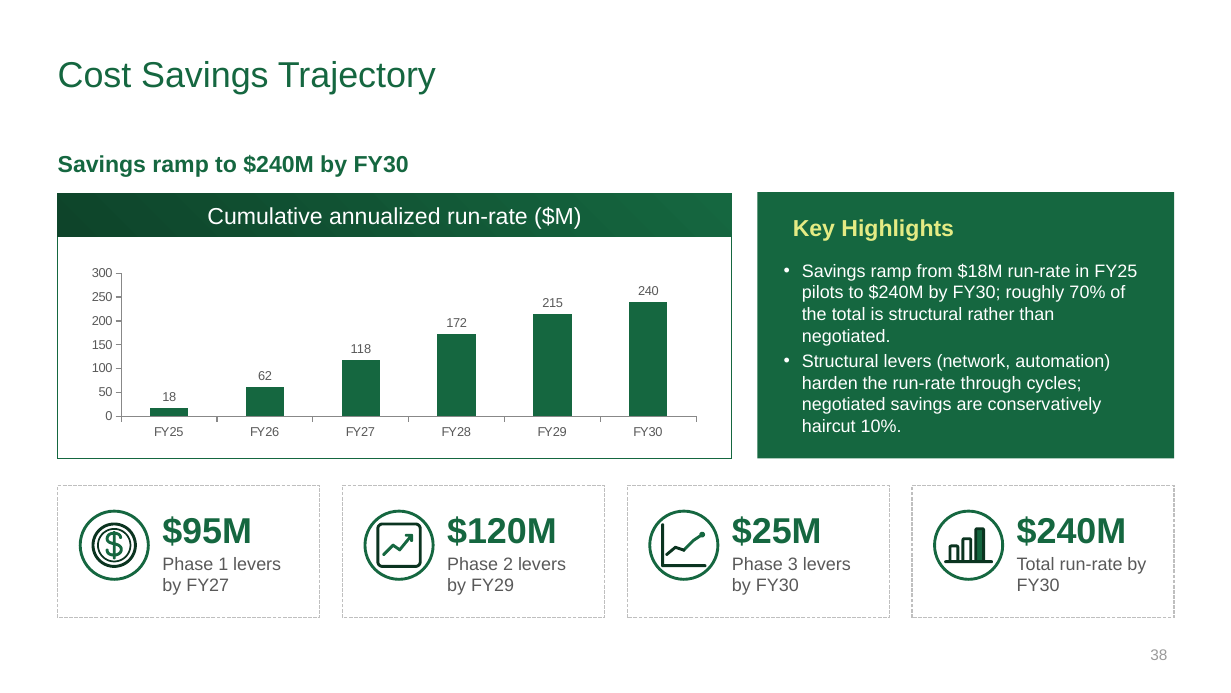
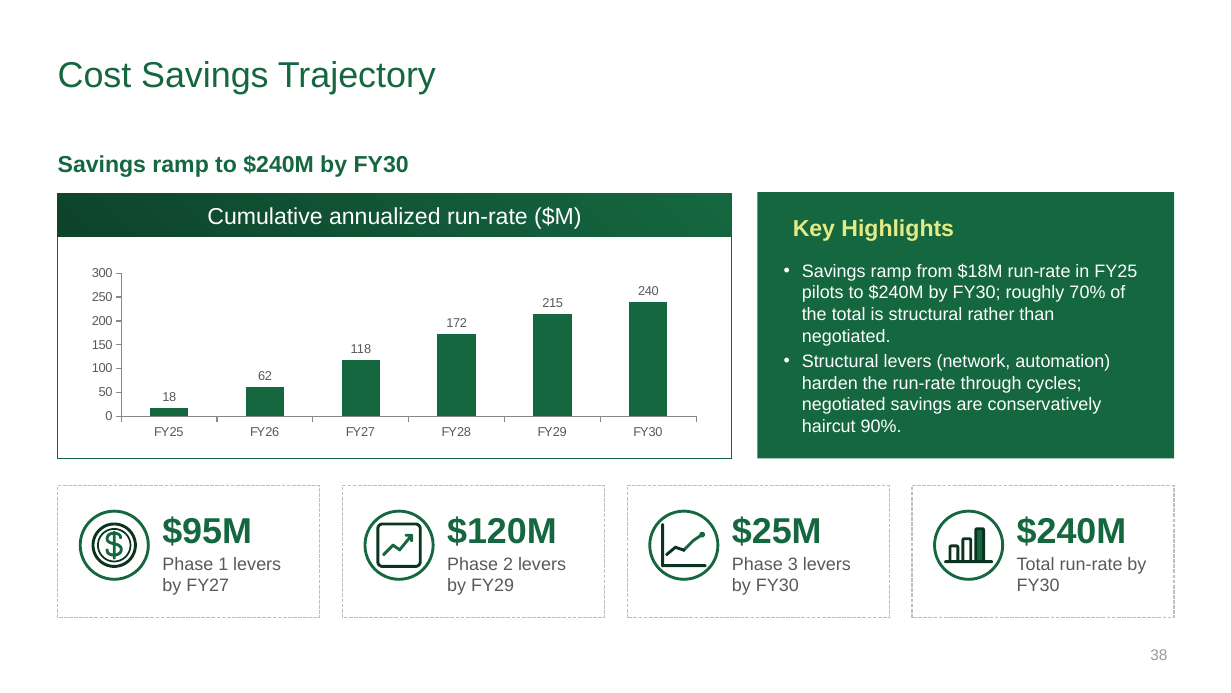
10%: 10% -> 90% (881, 426)
